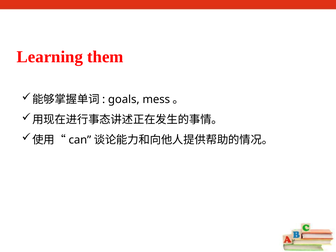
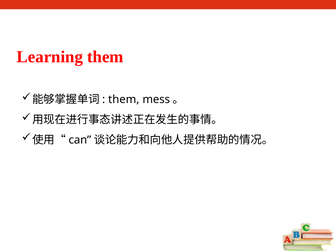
goals: goals -> them (124, 100)
